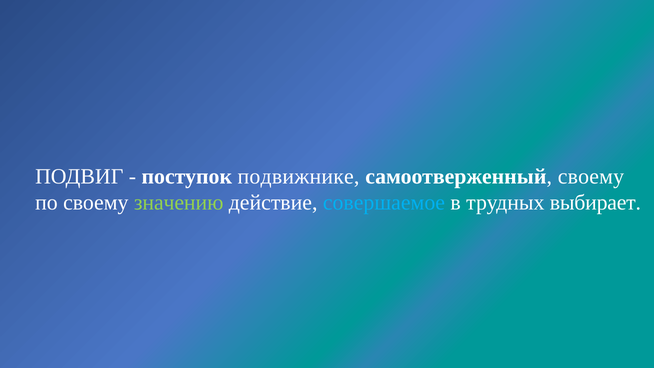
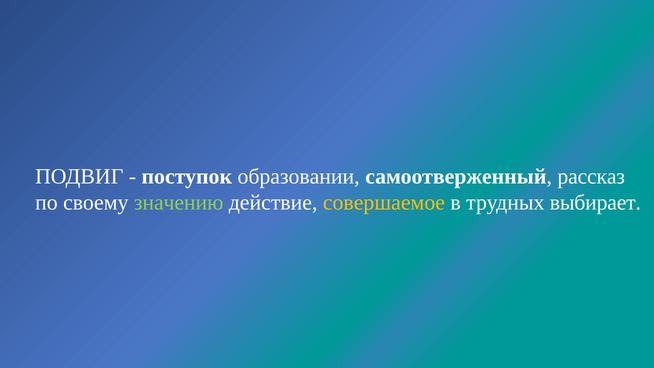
подвижнике: подвижнике -> образовании (299, 176)
самоотверженный своему: своему -> рассказ (591, 176)
совершаемое colour: light blue -> yellow (384, 202)
